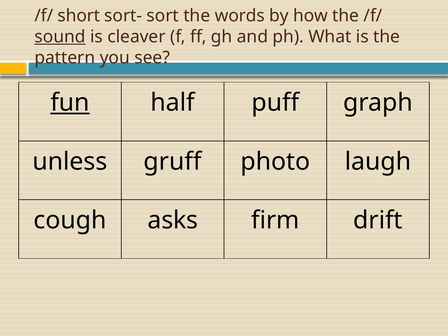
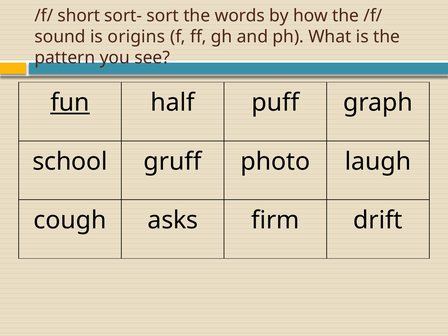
sound underline: present -> none (60, 37)
cleaver: cleaver -> origins (136, 37)
unless: unless -> school (70, 162)
